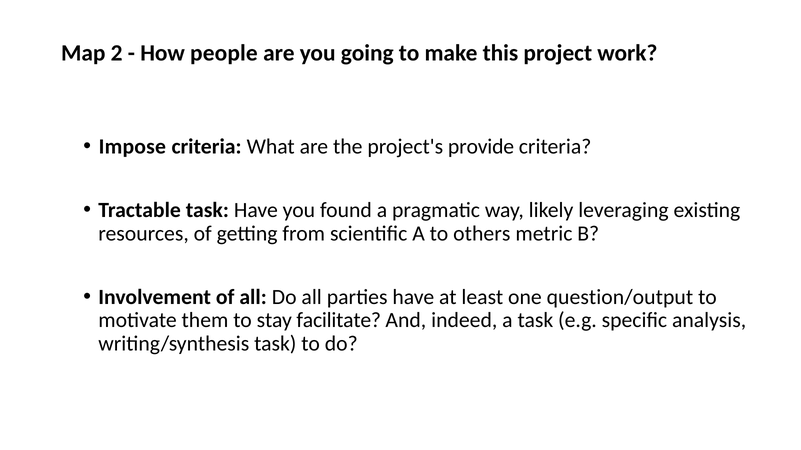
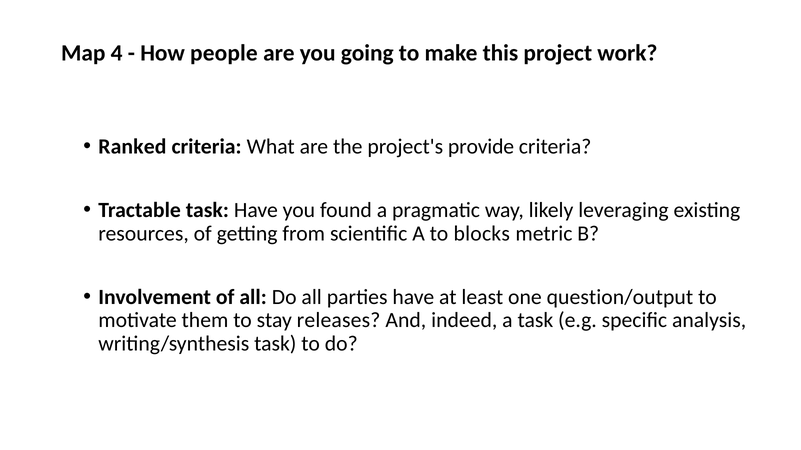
2: 2 -> 4 (117, 53)
Impose: Impose -> Ranked (132, 147)
others: others -> blocks (482, 234)
facilitate: facilitate -> releases (339, 321)
